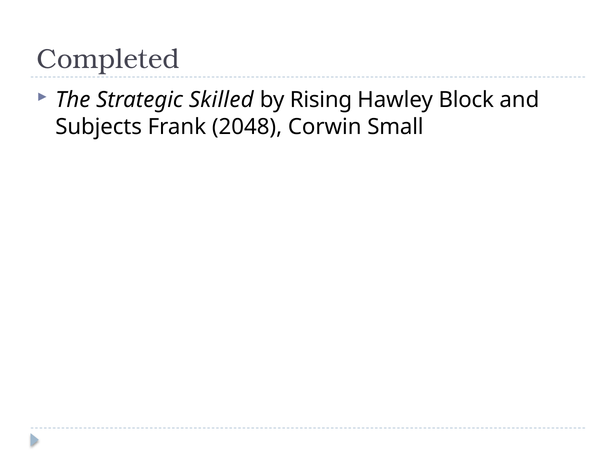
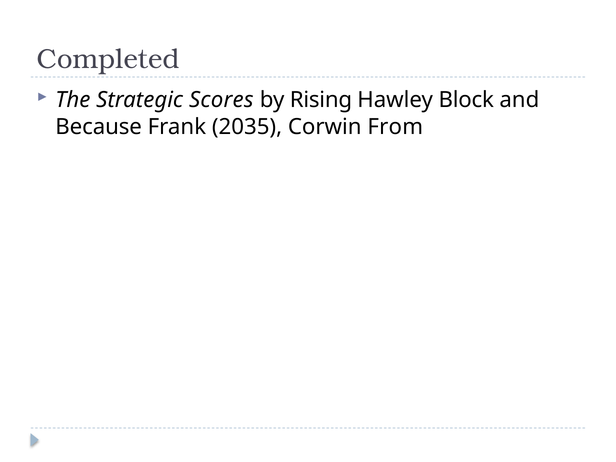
Skilled: Skilled -> Scores (221, 100)
Subjects: Subjects -> Because (99, 127)
2048: 2048 -> 2035 (247, 127)
Small: Small -> From (395, 127)
